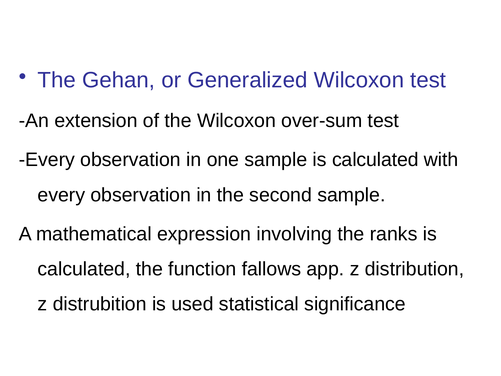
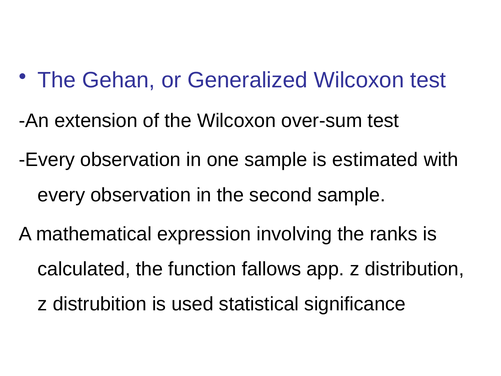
sample is calculated: calculated -> estimated (375, 160)
